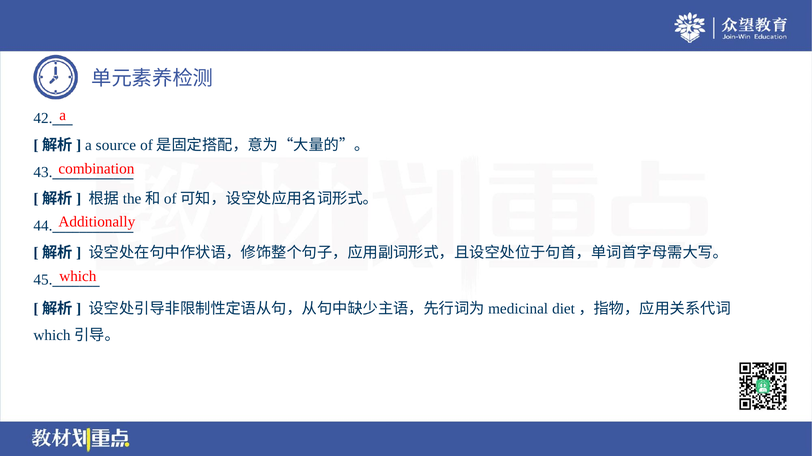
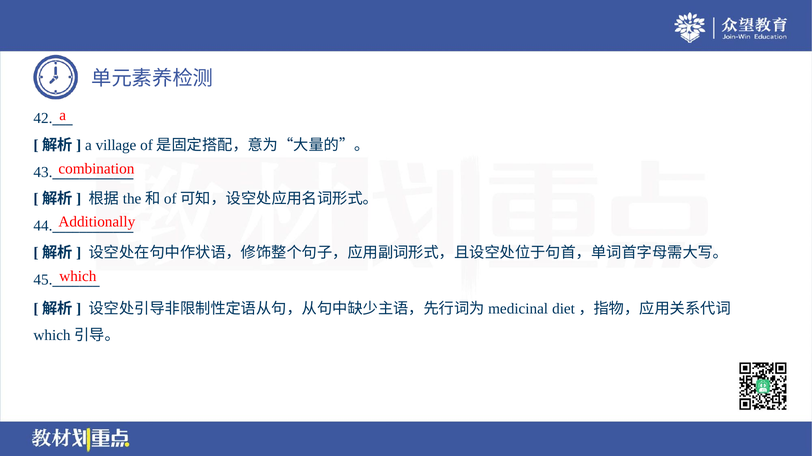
source: source -> village (116, 145)
